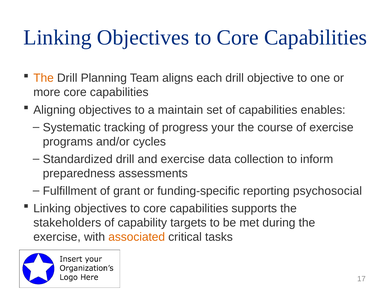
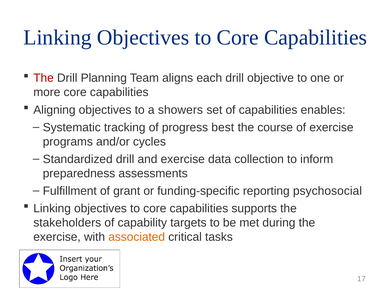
The colour: orange -> red (44, 78)
maintain: maintain -> showers (180, 110)
your: your -> best (223, 127)
